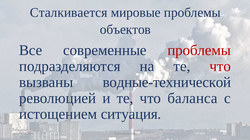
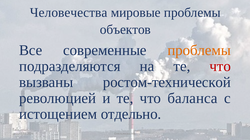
Сталкивается: Сталкивается -> Человечества (69, 13)
проблемы colour: red -> orange (199, 50)
водные-технической: водные-технической -> ростом-технической (167, 83)
ситуация: ситуация -> отдельно (131, 115)
